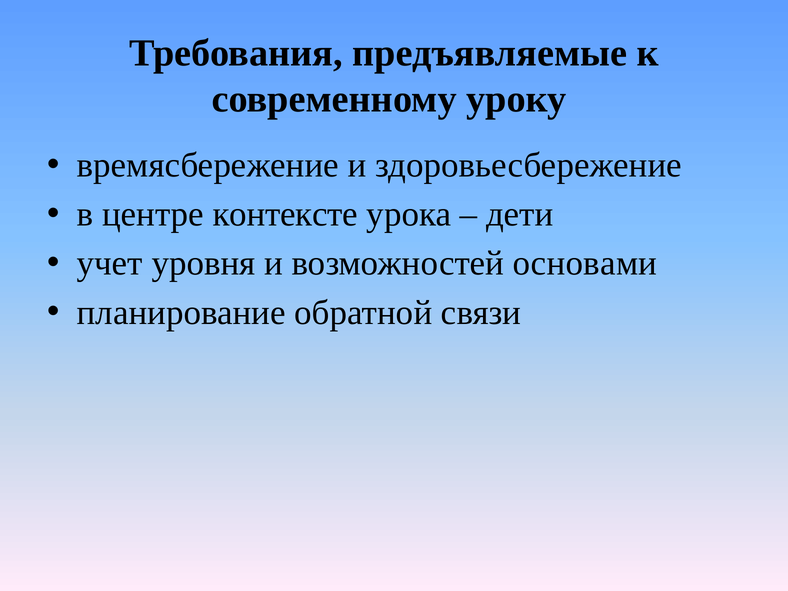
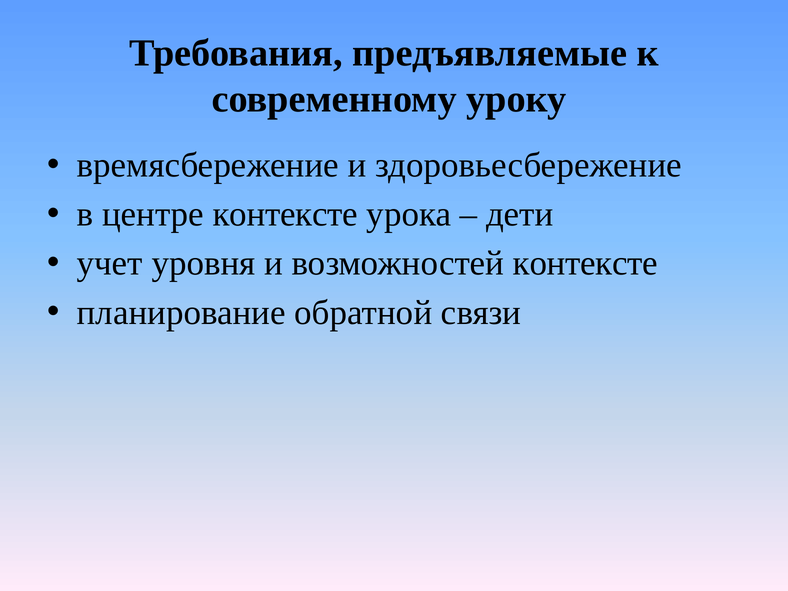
возможностей основами: основами -> контексте (585, 263)
